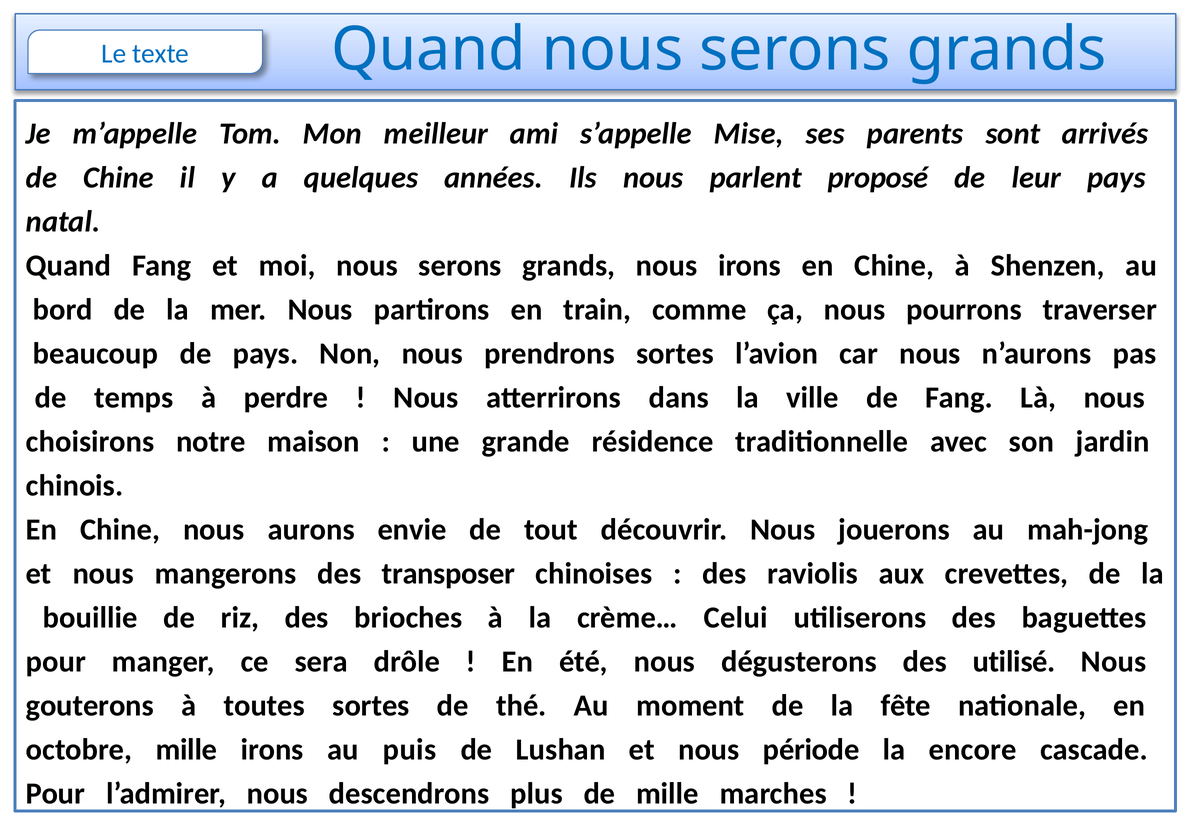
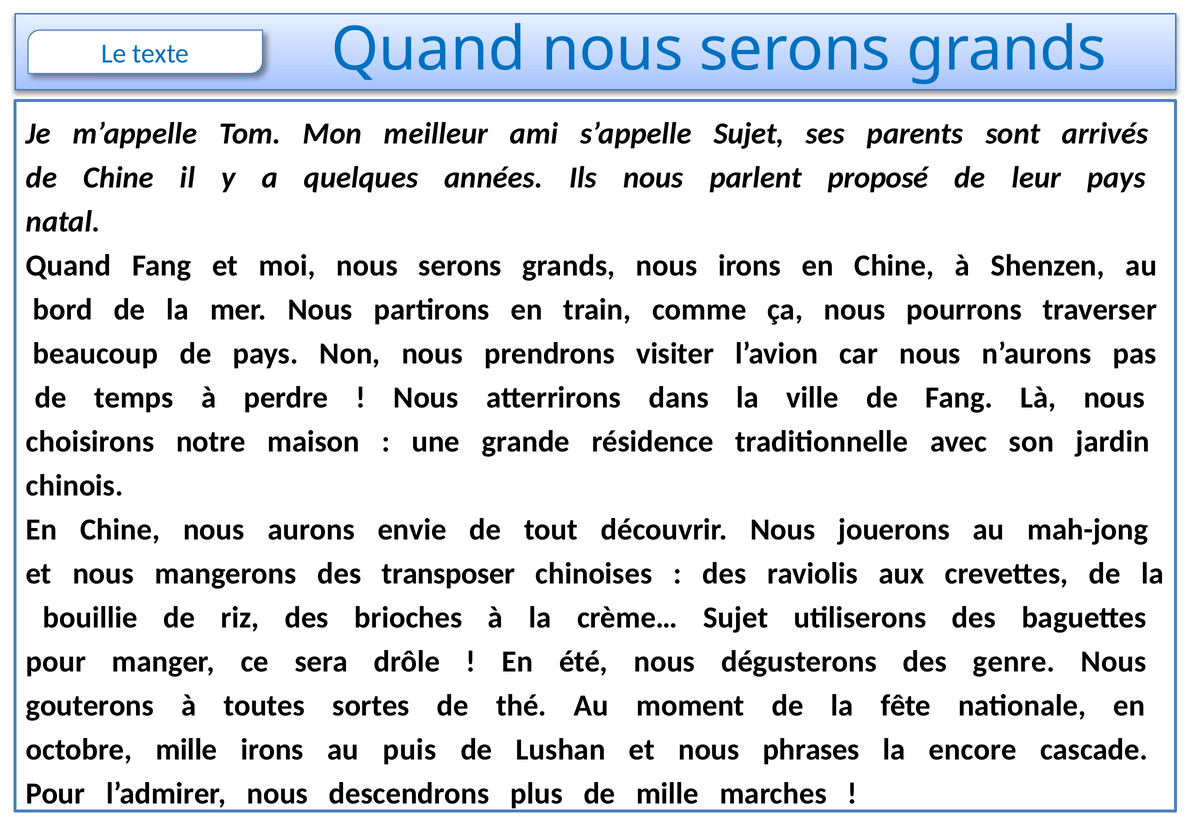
s’appelle Mise: Mise -> Sujet (749, 134)
prendrons sortes: sortes -> visiter (675, 354)
crème… Celui: Celui -> Sujet (736, 618)
utilisé: utilisé -> genre (1014, 662)
période: période -> phrases (811, 750)
